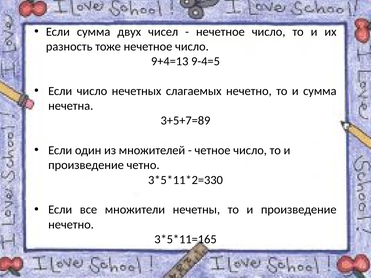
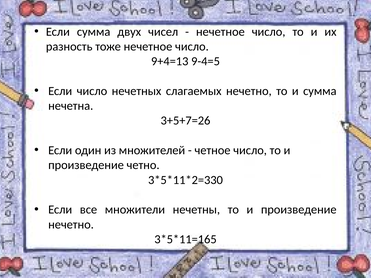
3+5+7=89: 3+5+7=89 -> 3+5+7=26 (185, 121)
